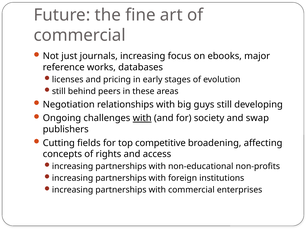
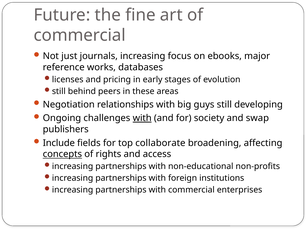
Cutting: Cutting -> Include (59, 143)
competitive: competitive -> collaborate (160, 143)
concepts underline: none -> present (62, 154)
